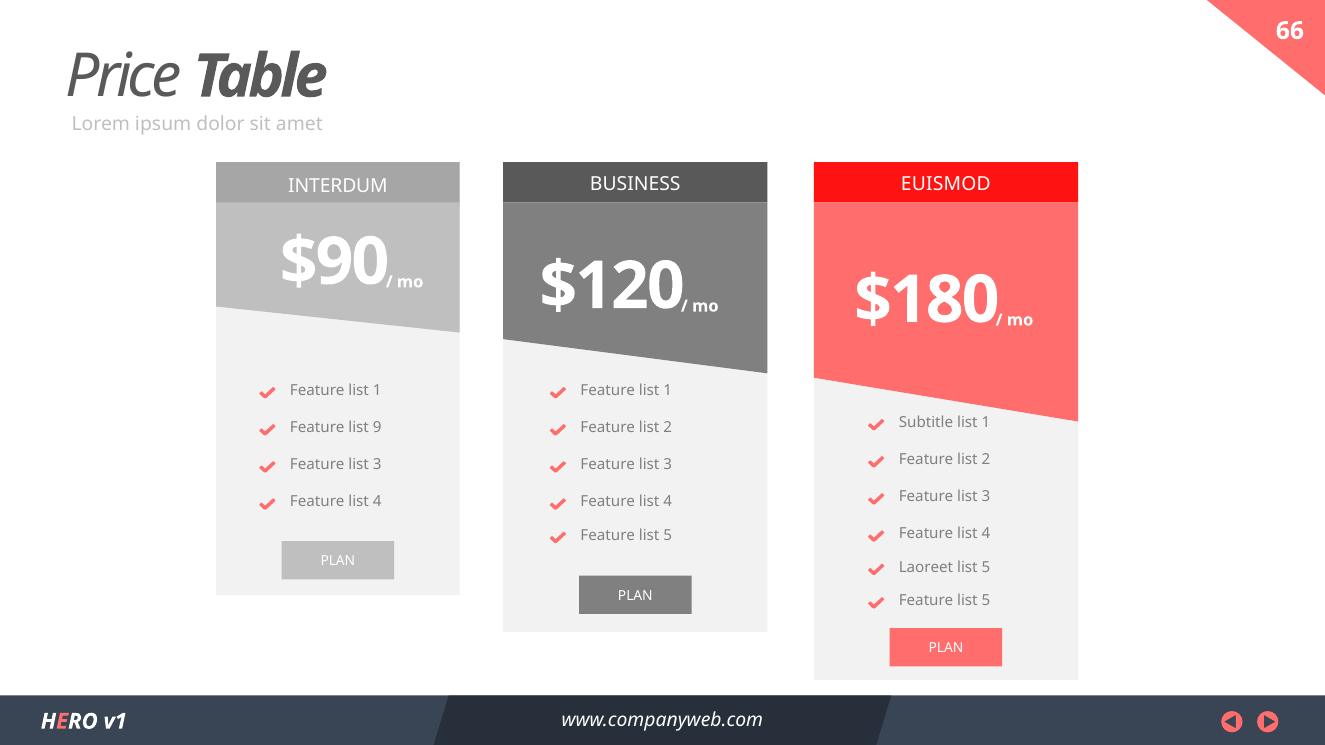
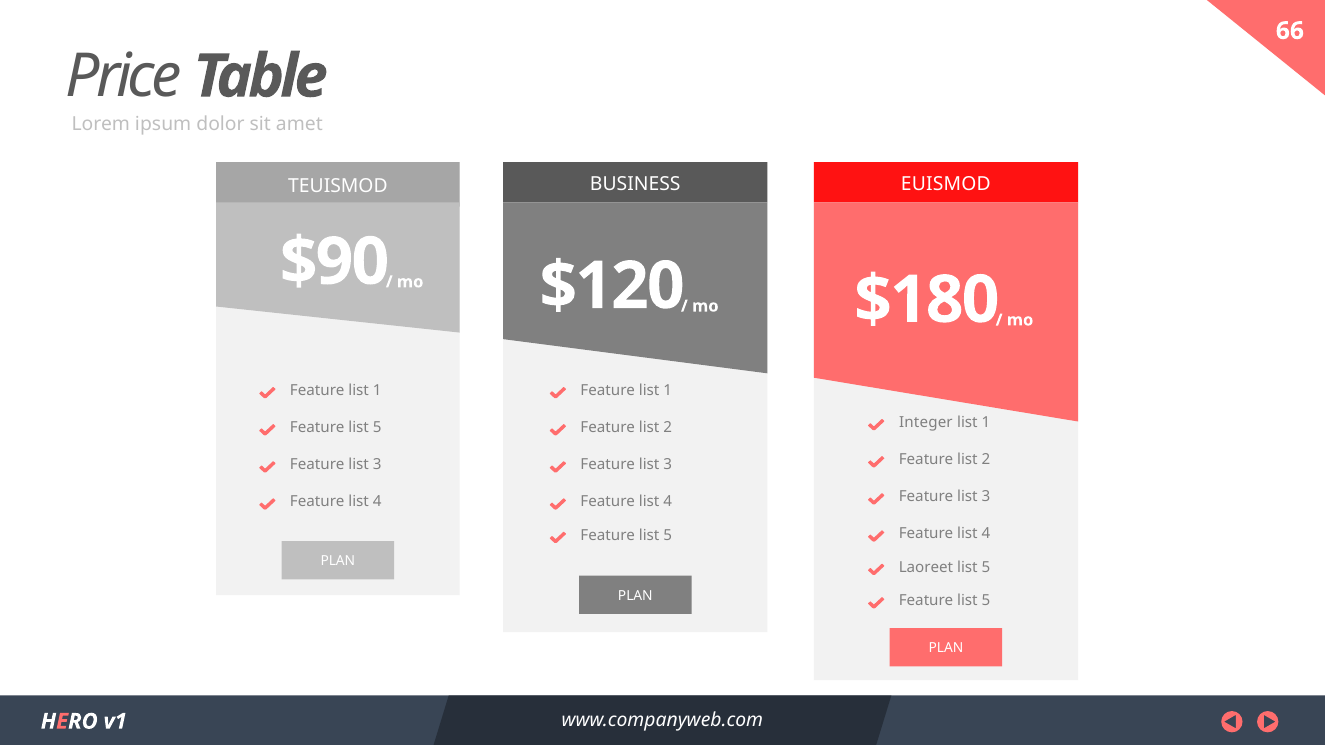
INTERDUM: INTERDUM -> TEUISMOD (338, 186)
Subtitle: Subtitle -> Integer (926, 423)
9: 9 -> 5 (377, 428)
